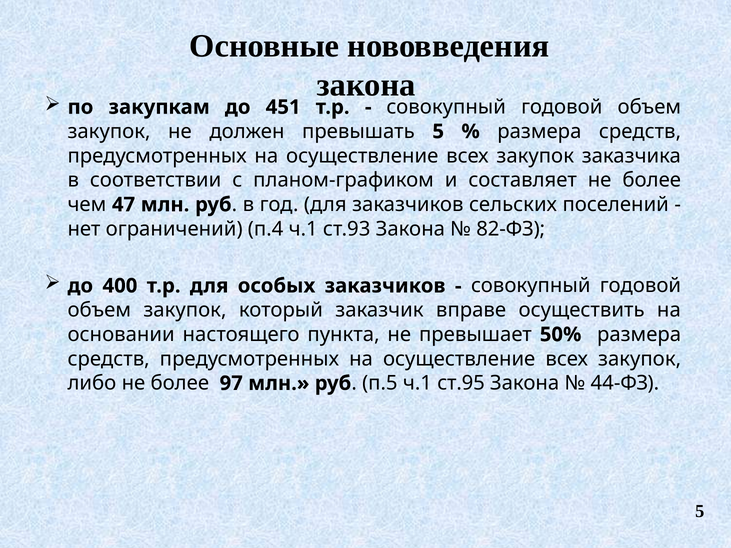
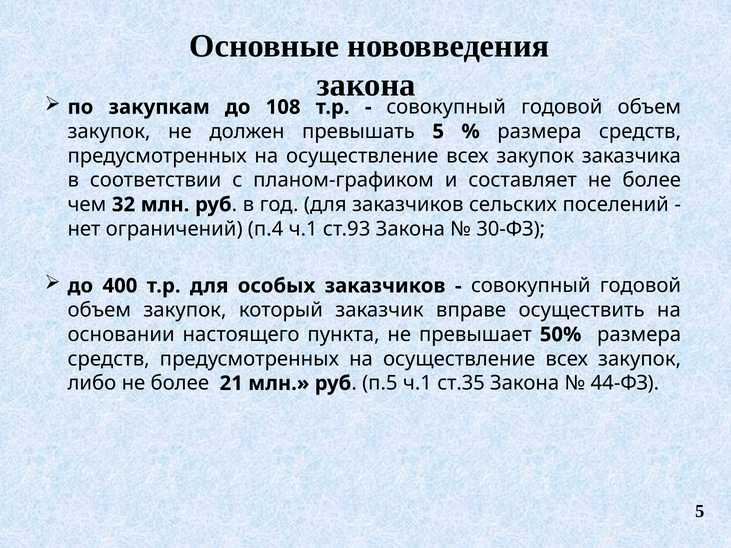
451: 451 -> 108 (283, 107)
47: 47 -> 32 (124, 205)
82-ФЗ: 82-ФЗ -> 30-ФЗ (511, 229)
97: 97 -> 21 (231, 383)
ст.95: ст.95 -> ст.35 (461, 383)
